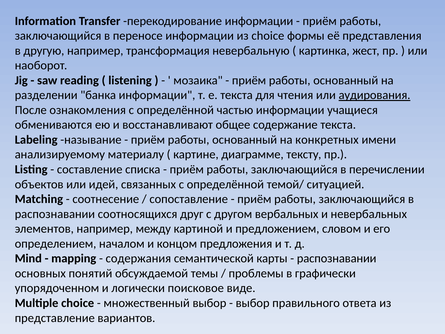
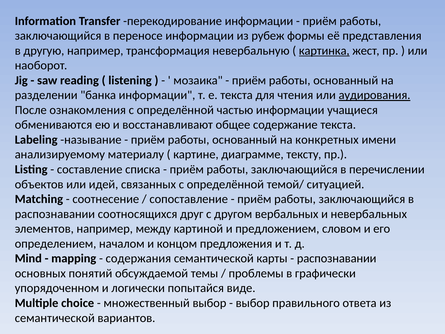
из choice: choice -> рубеж (268, 36)
картинка underline: none -> present (324, 51)
поисковое: поисковое -> попытайся (196, 288)
представление: представление -> семантической (55, 318)
